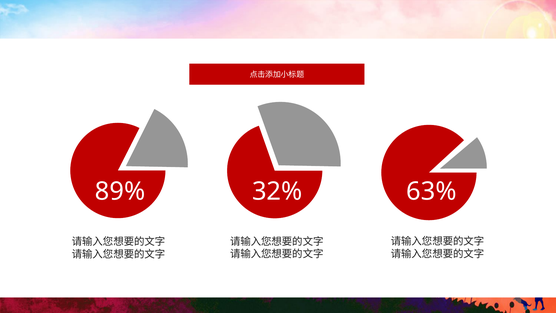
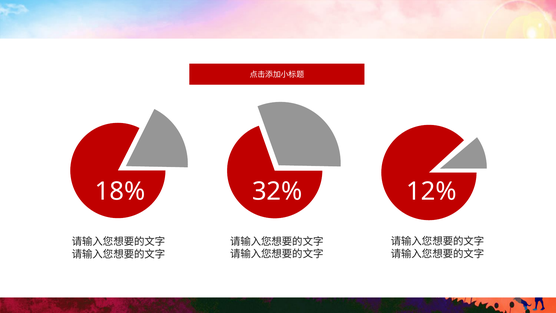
89%: 89% -> 18% (120, 191)
63%: 63% -> 12% (431, 191)
